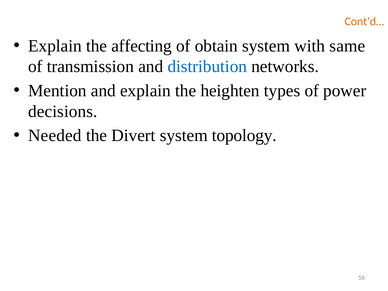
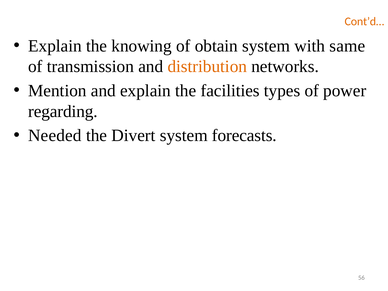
affecting: affecting -> knowing (142, 46)
distribution colour: blue -> orange (207, 67)
heighten: heighten -> facilities (230, 91)
decisions: decisions -> regarding (63, 111)
topology: topology -> forecasts (244, 136)
